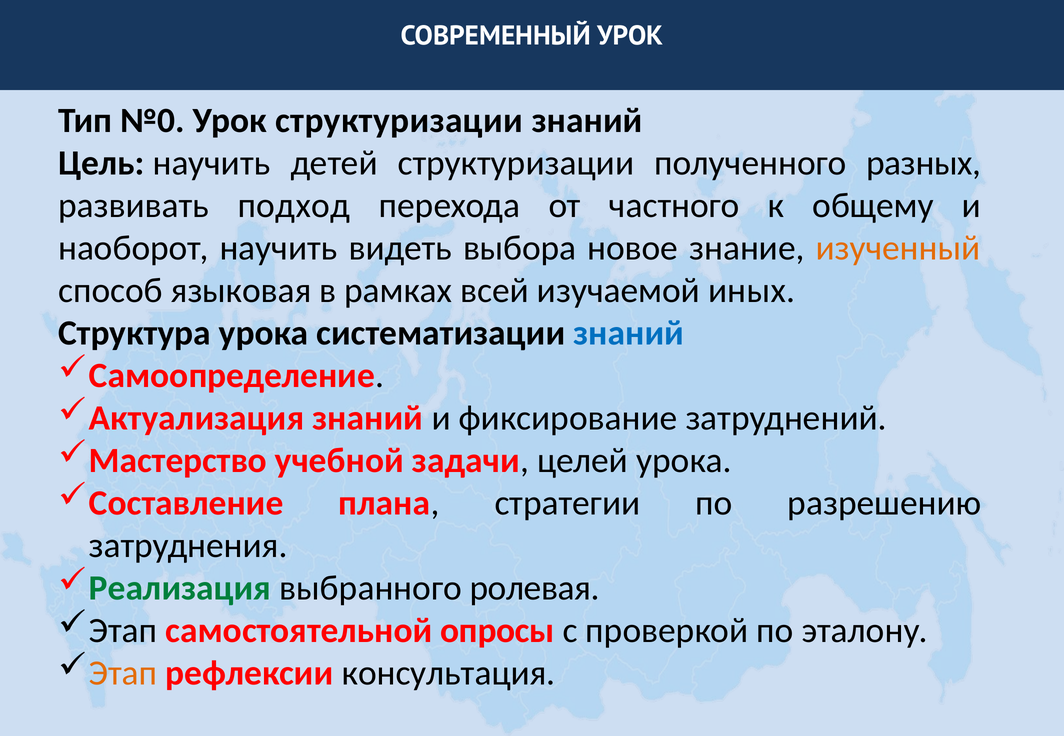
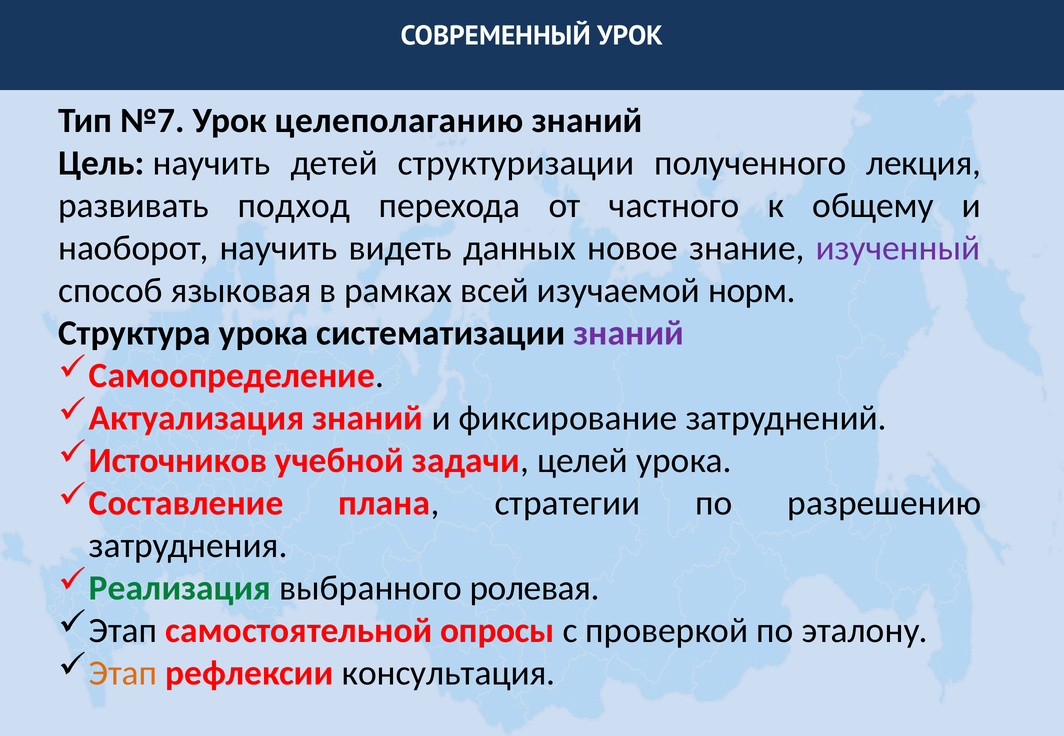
№0: №0 -> №7 (153, 121)
Урок структуризации: структуризации -> целеполаганию (399, 121)
разных: разных -> лекция (924, 163)
выбора: выбора -> данных (520, 248)
изученный colour: orange -> purple (898, 248)
иных: иных -> норм (752, 291)
знаний colour: blue -> purple (629, 333)
Мастерство: Мастерство -> Источников (178, 461)
